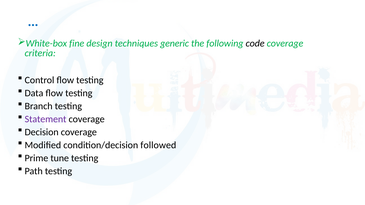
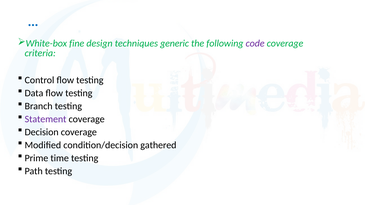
code colour: black -> purple (255, 43)
followed: followed -> gathered (158, 145)
tune: tune -> time (60, 158)
